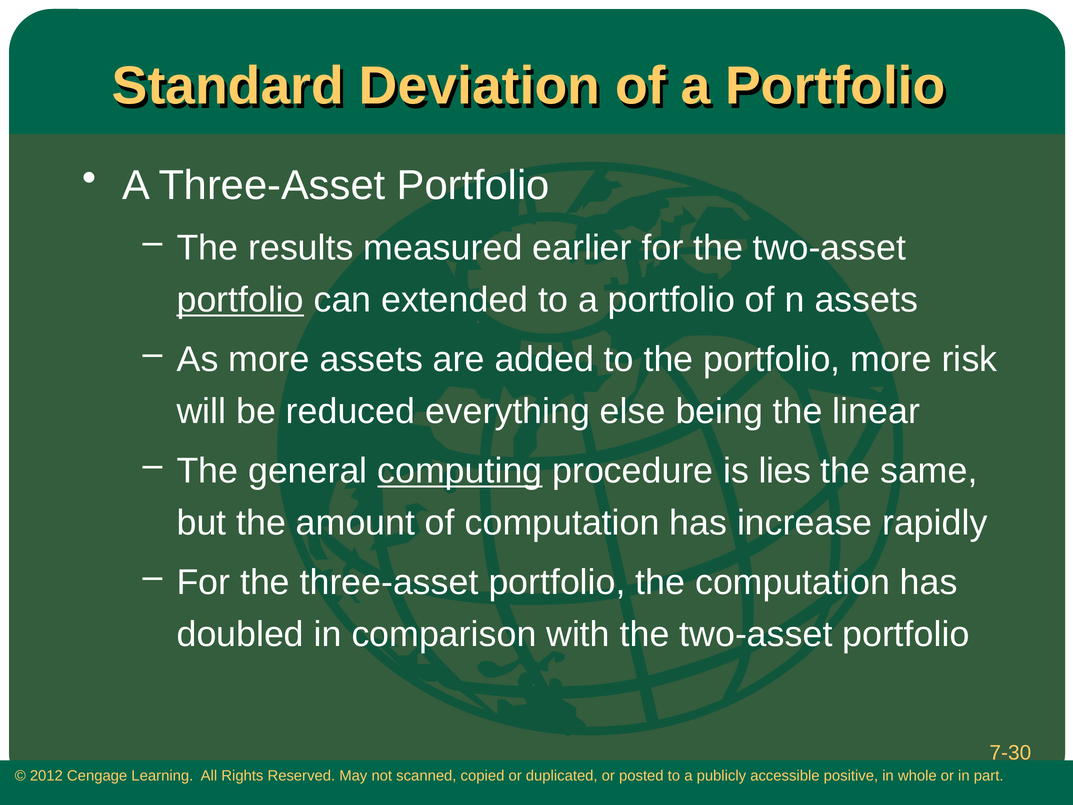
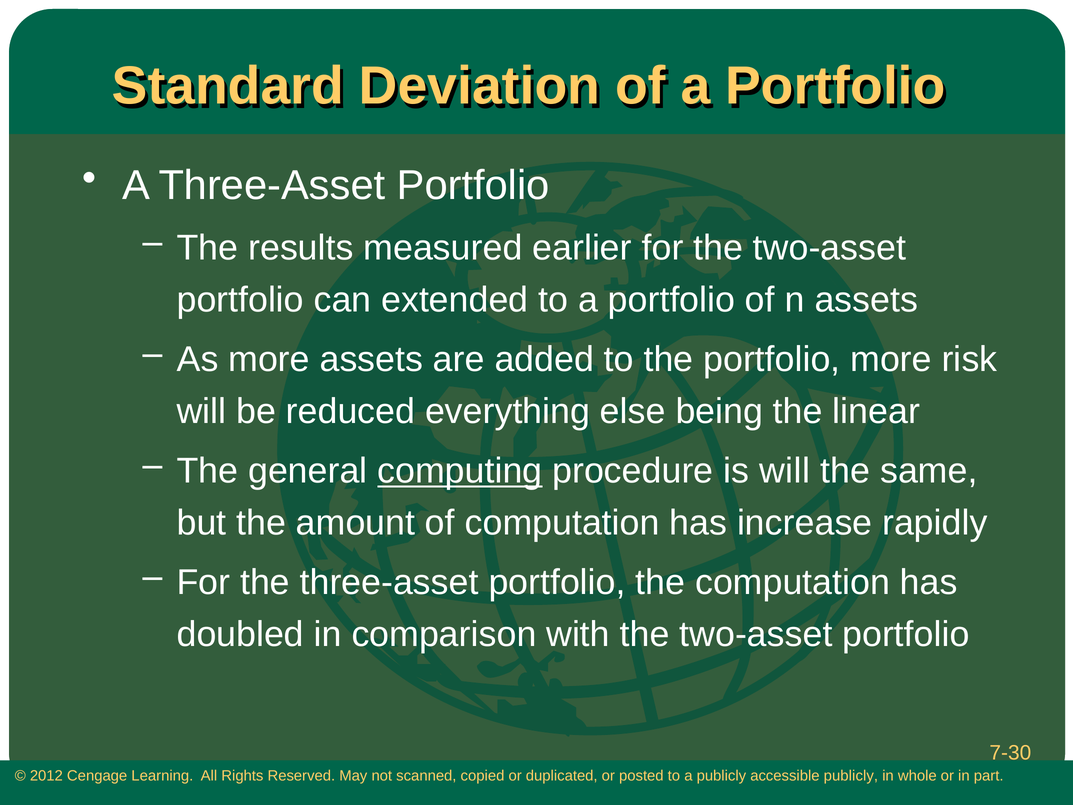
portfolio underline: present -> none (240, 300)
is lies: lies -> will (785, 471)
accessible positive: positive -> publicly (851, 775)
